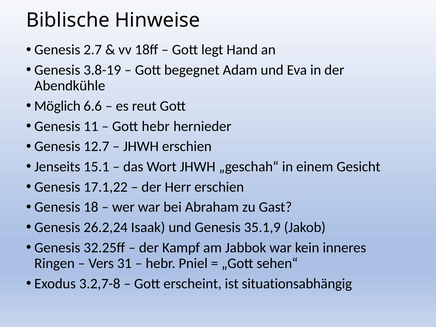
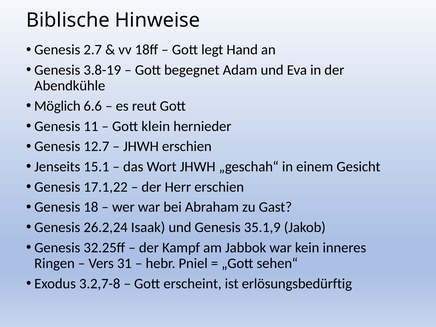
Gott hebr: hebr -> klein (156, 126)
situationsabhängig: situationsabhängig -> erlösungsbedürftig (297, 284)
